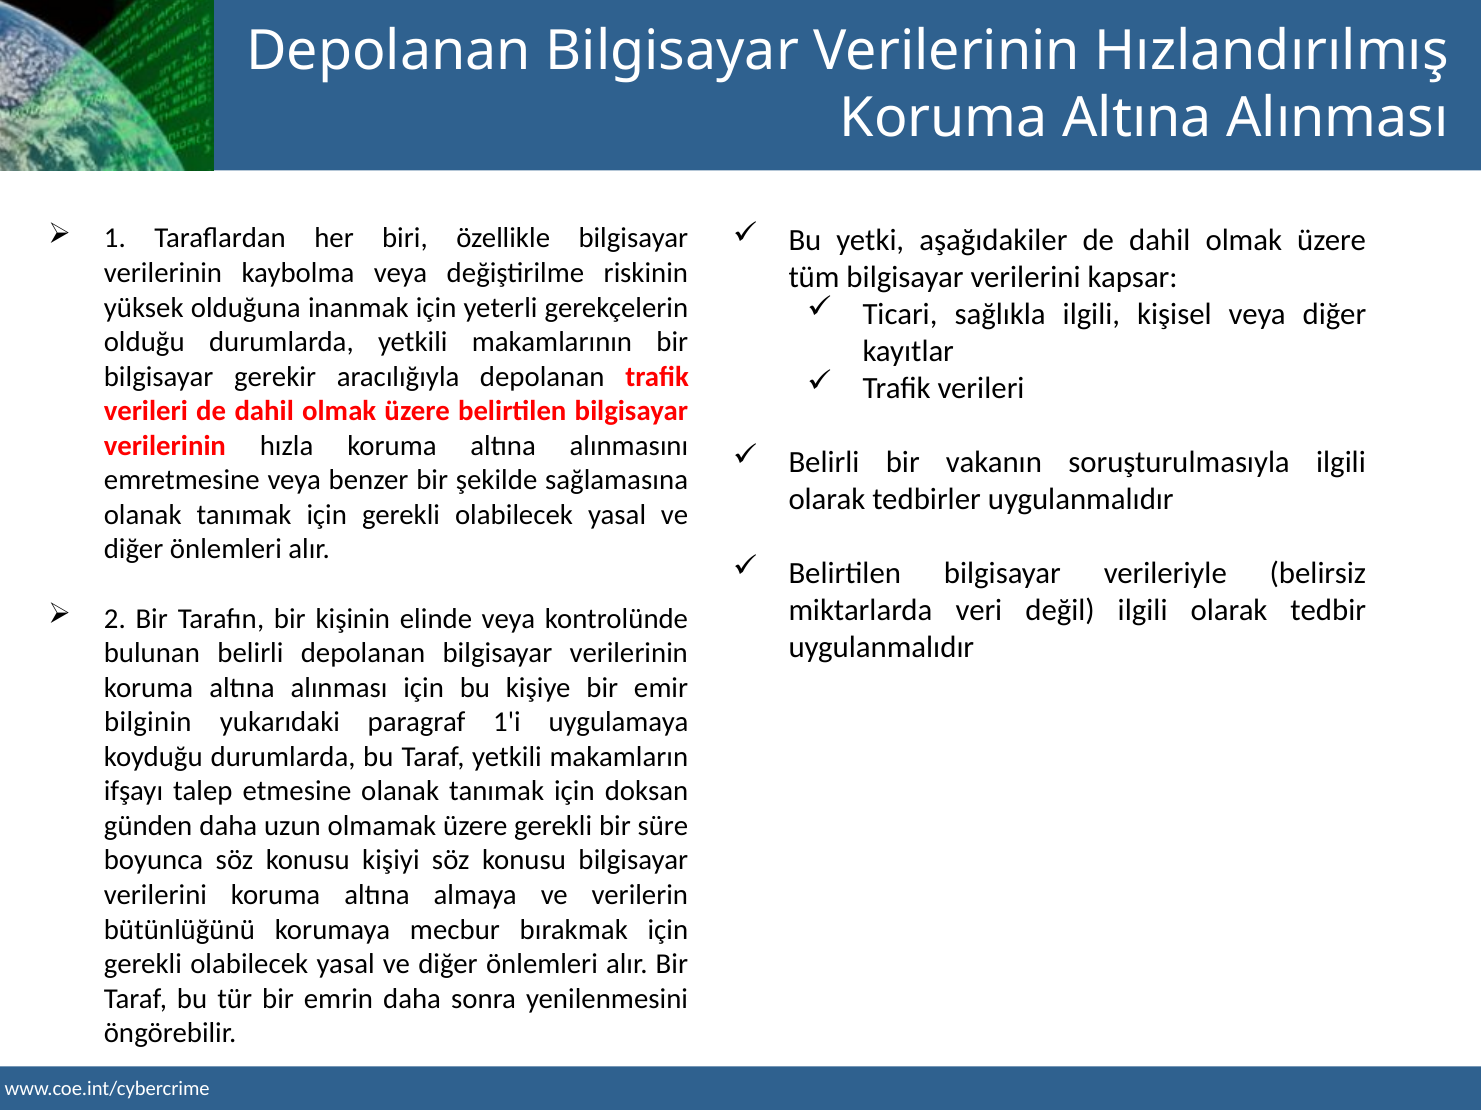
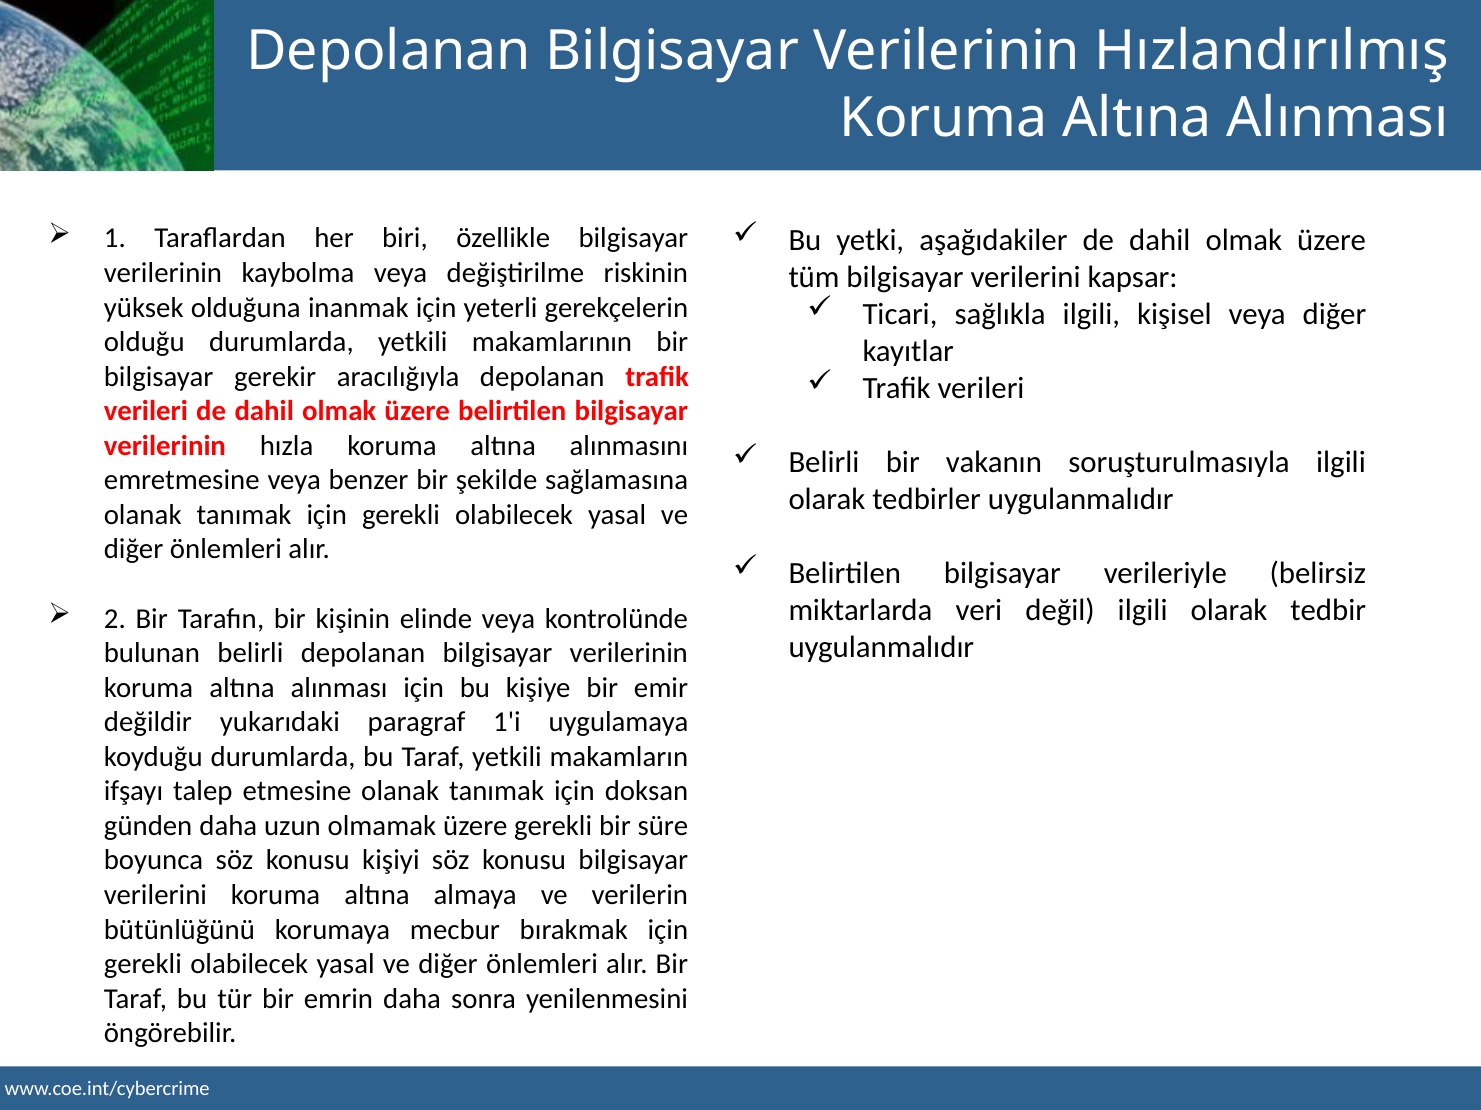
bilginin: bilginin -> değildir (148, 723)
